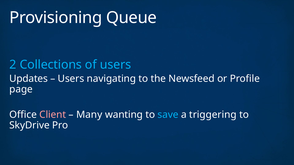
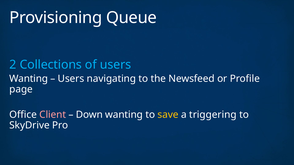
Updates: Updates -> Wanting (29, 79)
Many: Many -> Down (89, 115)
save colour: light blue -> yellow (168, 115)
